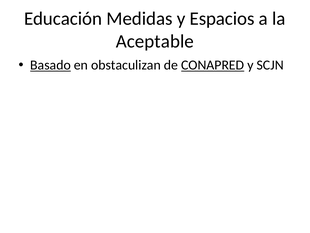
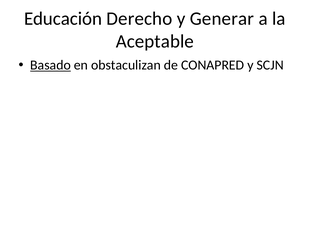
Medidas: Medidas -> Derecho (139, 19)
Espacios: Espacios -> Generar (222, 19)
CONAPRED underline: present -> none (213, 65)
